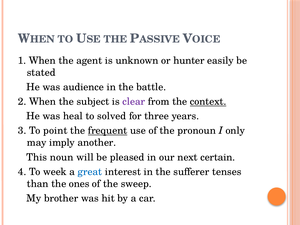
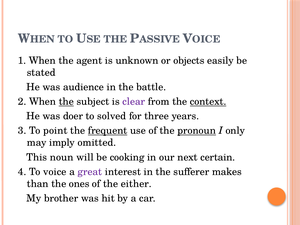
hunter: hunter -> objects (189, 61)
the underline: none -> present (66, 102)
heal: heal -> doer (73, 116)
pronoun underline: none -> present (197, 131)
another: another -> omitted (97, 143)
pleased: pleased -> cooking (127, 157)
week: week -> voice (55, 172)
great colour: blue -> purple (90, 172)
tenses: tenses -> makes (227, 172)
sweep: sweep -> either (136, 184)
